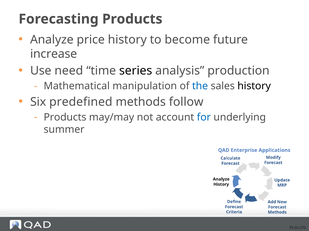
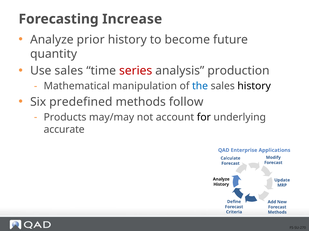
Forecasting Products: Products -> Increase (132, 19)
price: price -> prior (91, 40)
increase: increase -> quantity (54, 54)
Use need: need -> sales (69, 71)
series colour: black -> red (136, 71)
for colour: blue -> black (204, 118)
summer: summer -> accurate (64, 130)
